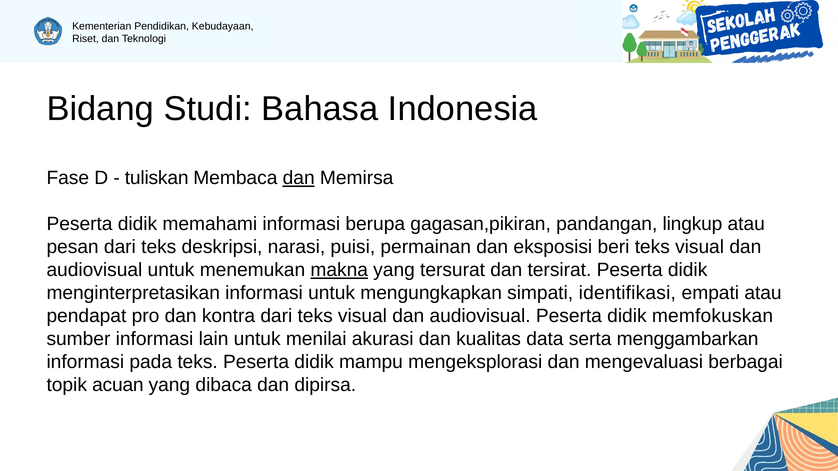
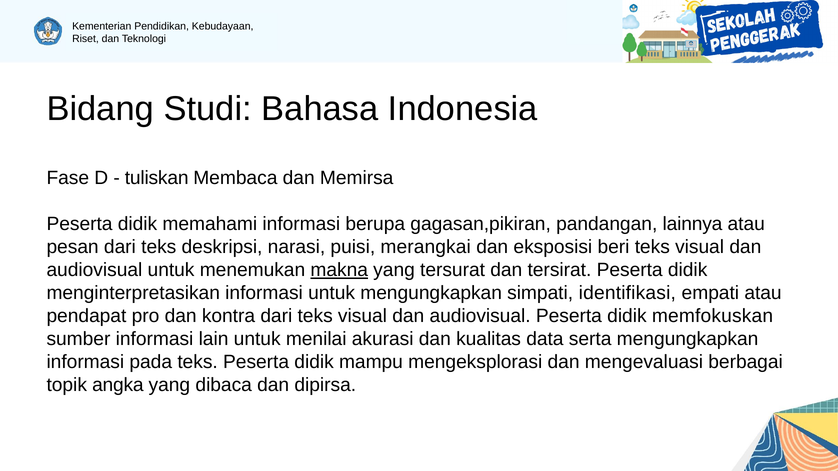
dan underline: present -> none (299, 178)
lingkup: lingkup -> lainnya (692, 224)
permainan: permainan -> merangkai (426, 247)
serta menggambarkan: menggambarkan -> mengungkapkan (688, 339)
acuan: acuan -> angka (118, 385)
